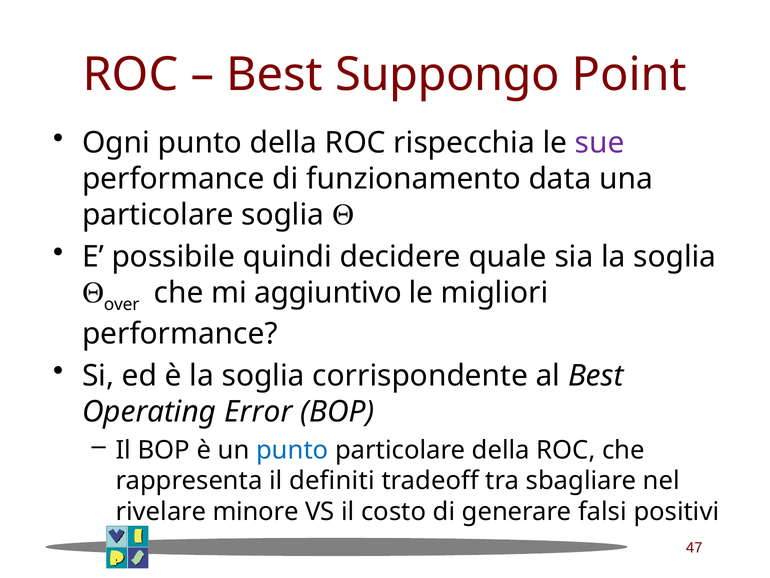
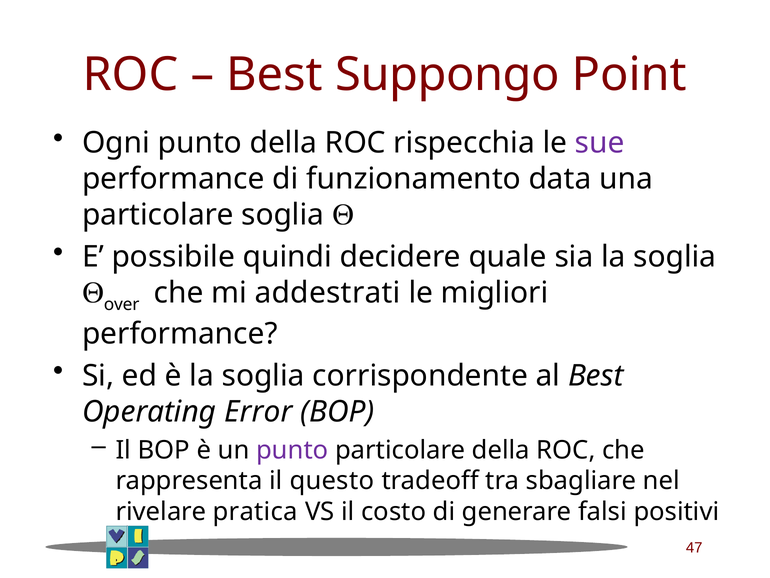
aggiuntivo: aggiuntivo -> addestrati (328, 293)
punto colour: blue -> purple (292, 450)
definiti: definiti -> questo (332, 481)
minore: minore -> pratica (255, 511)
